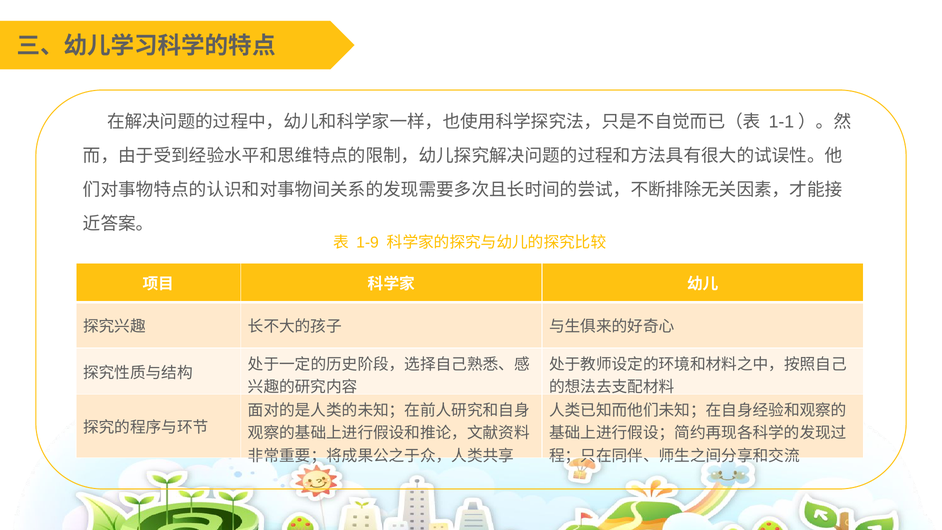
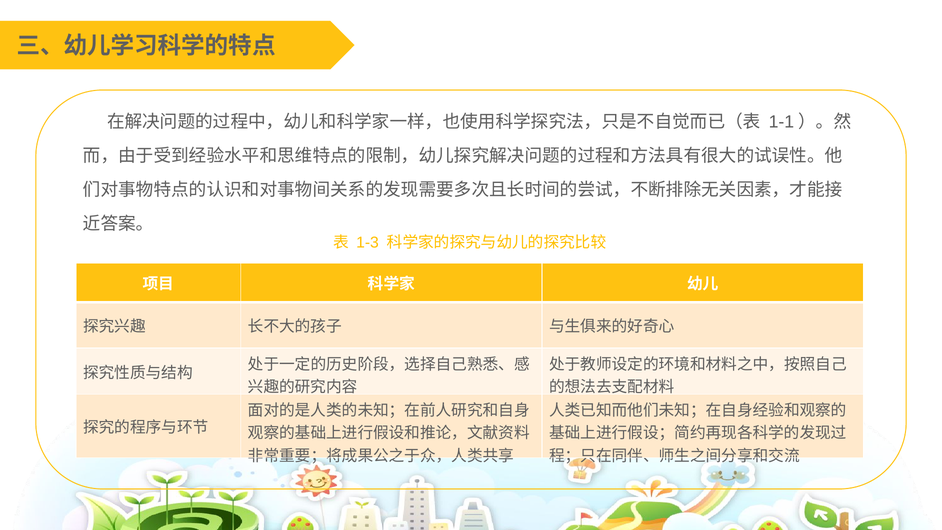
1-9: 1-9 -> 1-3 (368, 243)
